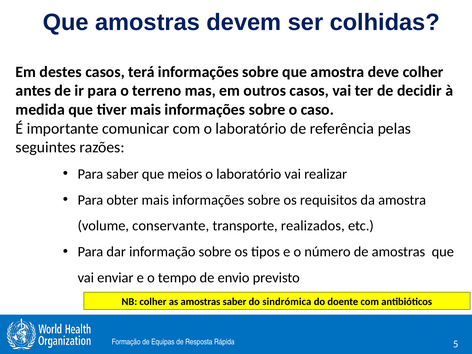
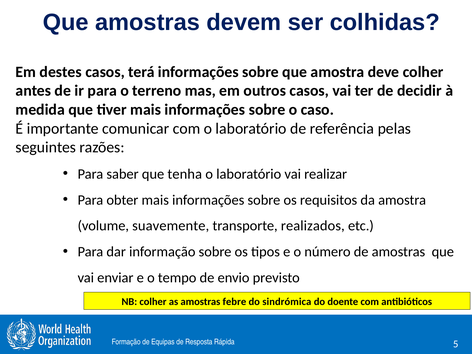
meios: meios -> tenha (185, 174)
conservante: conservante -> suavemente (171, 226)
amostras saber: saber -> febre (234, 302)
